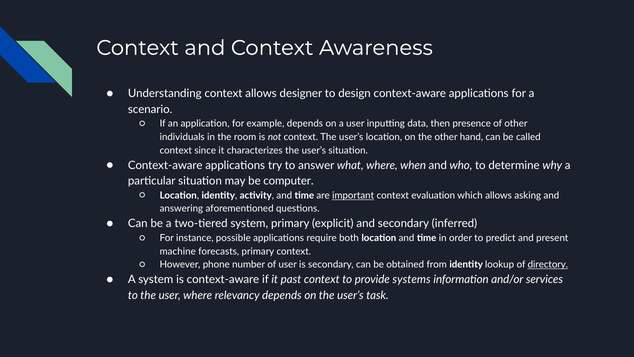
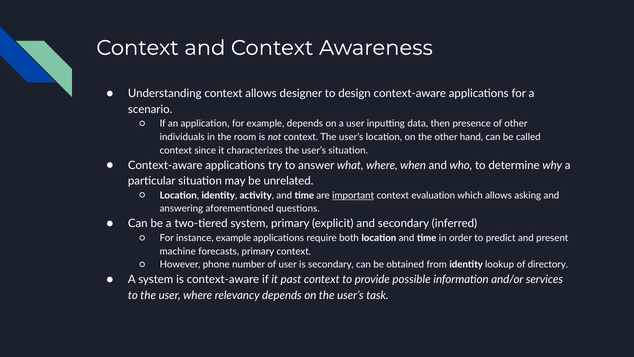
computer: computer -> unrelated (288, 181)
instance possible: possible -> example (233, 238)
directory underline: present -> none (548, 264)
systems: systems -> possible (412, 279)
